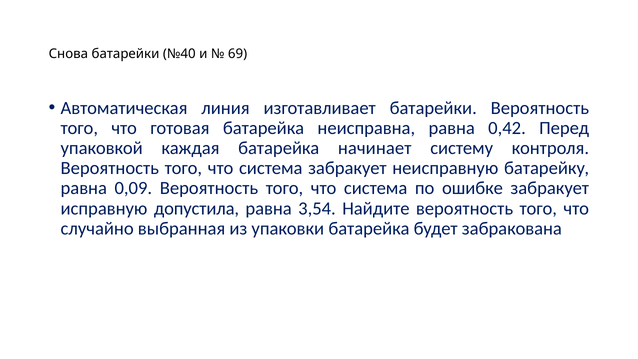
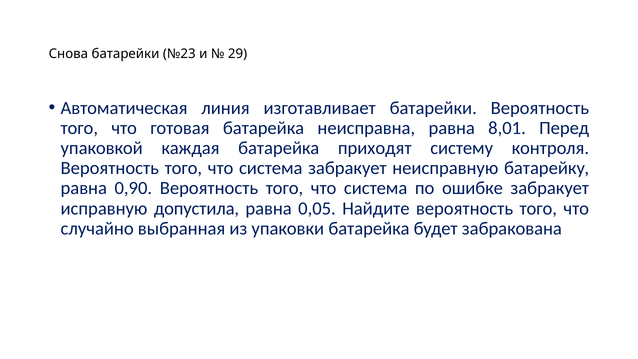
№40: №40 -> №23 (179, 54)
69: 69 -> 29 (238, 54)
0,42: 0,42 -> 8,01 (507, 128)
начинает: начинает -> приходят (375, 148)
0,09: 0,09 -> 0,90 (133, 188)
3,54: 3,54 -> 0,05 (317, 208)
